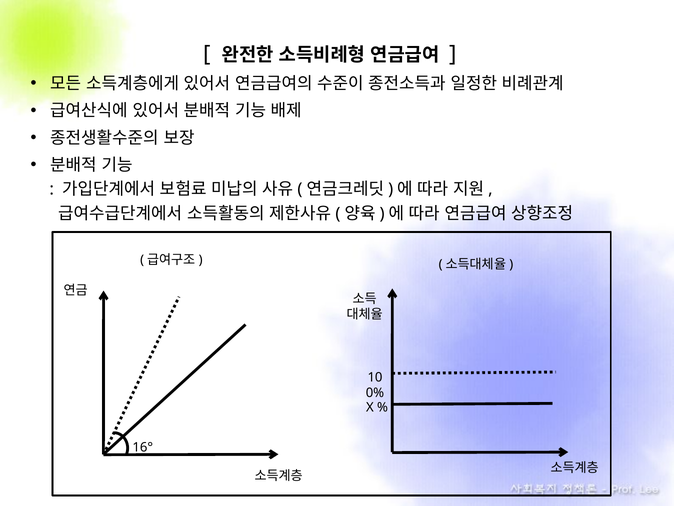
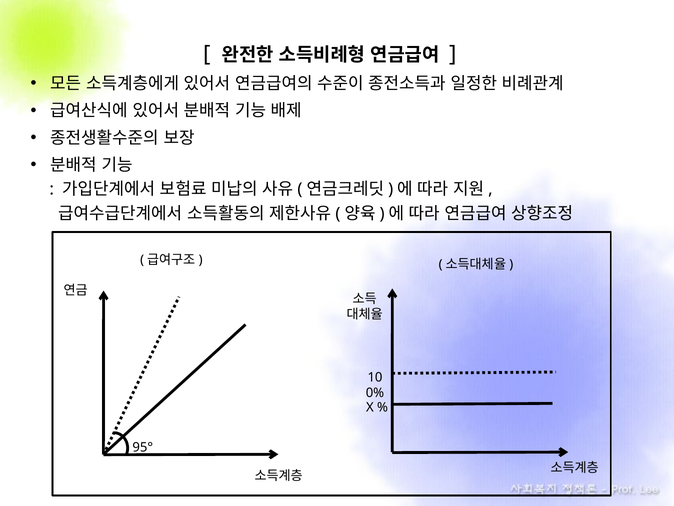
16°: 16° -> 95° (143, 447)
